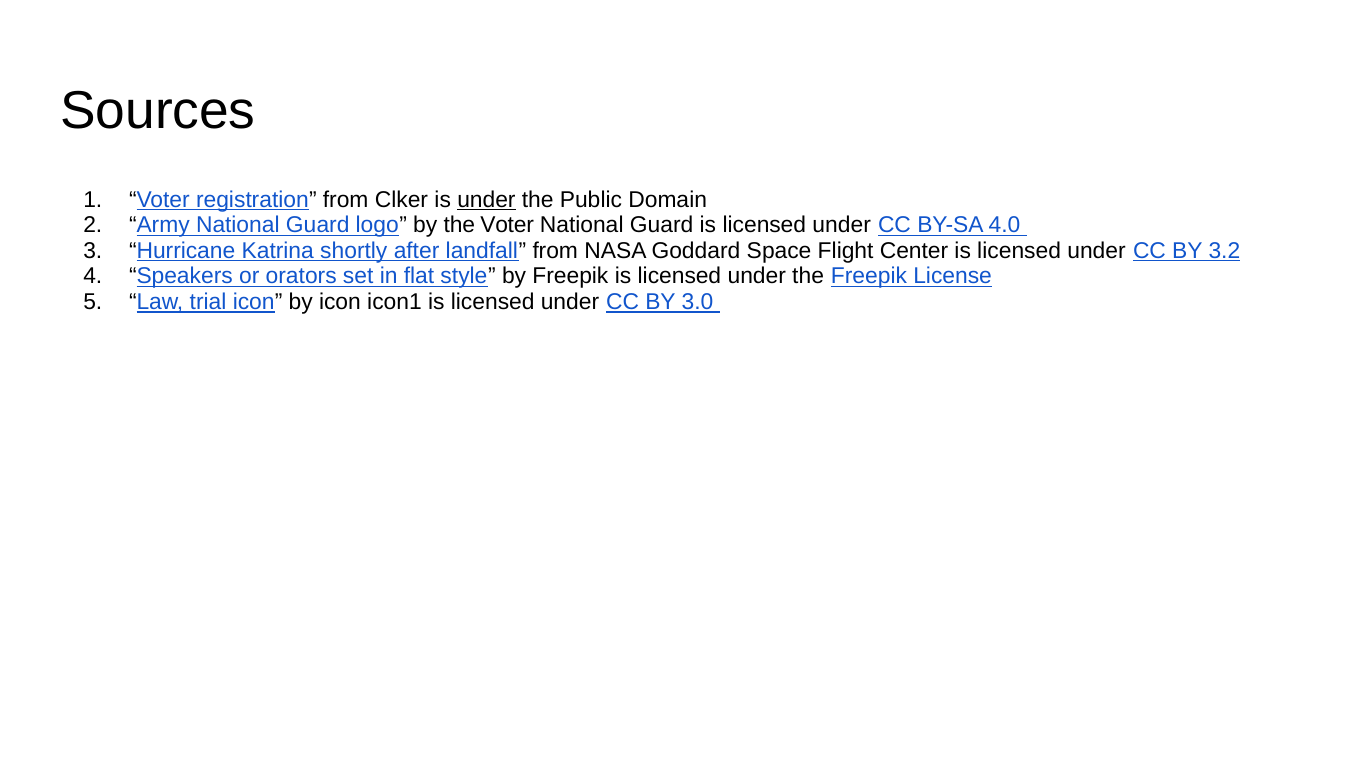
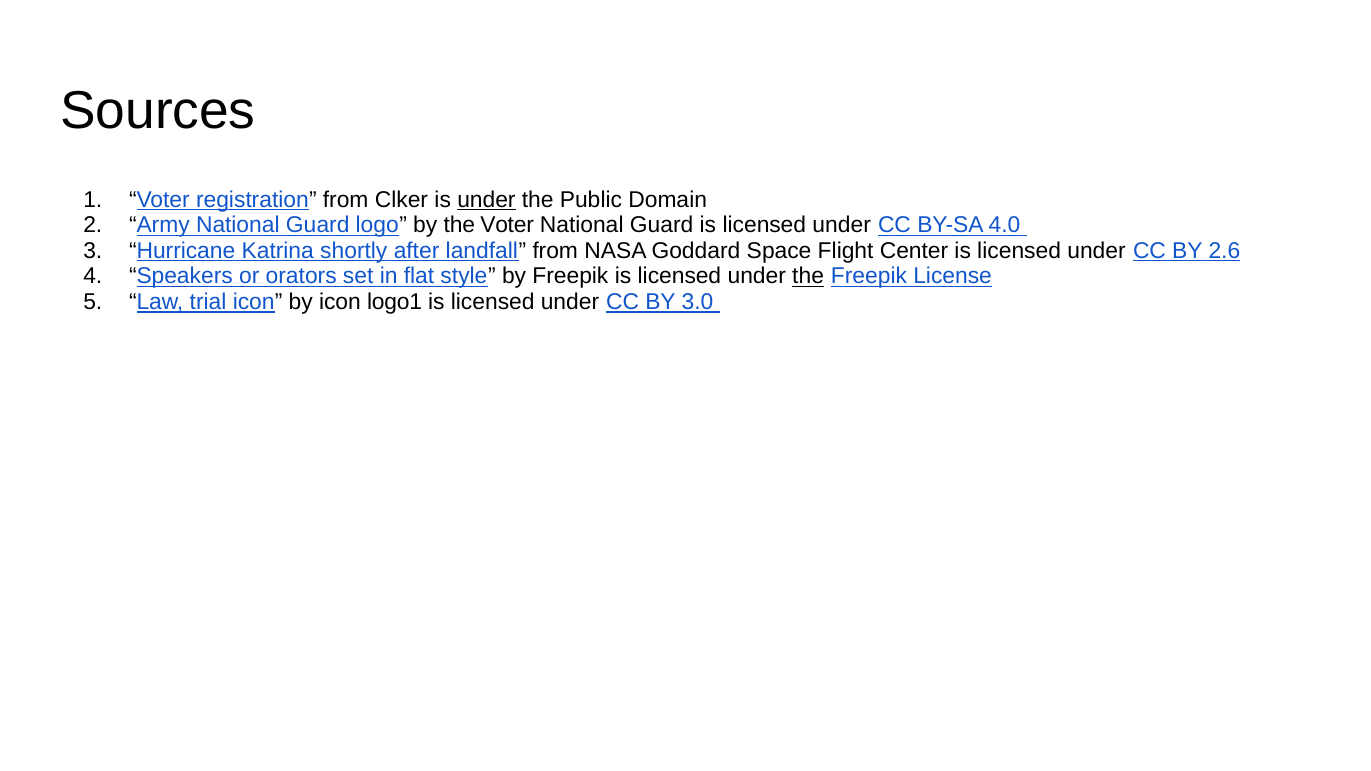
3.2: 3.2 -> 2.6 (1224, 251)
the underline: none -> present (808, 276)
icon1: icon1 -> logo1 (395, 302)
